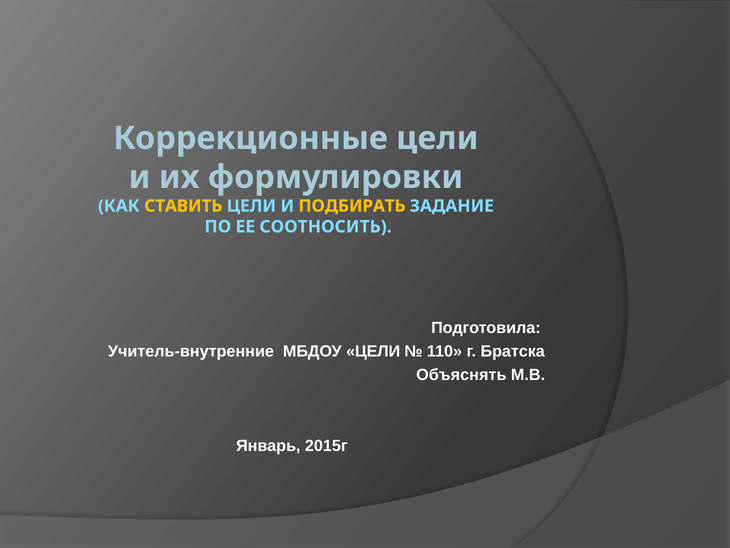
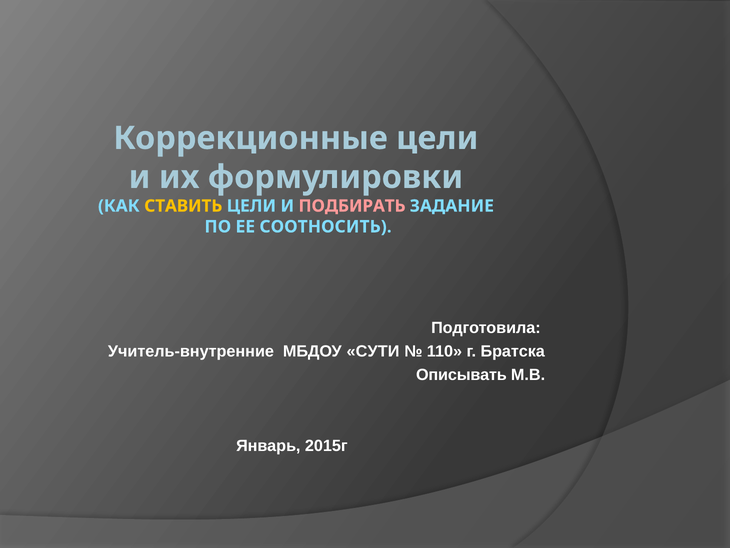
ПОДБИРАТЬ colour: yellow -> pink (352, 206)
МБДОУ ЦЕЛИ: ЦЕЛИ -> СУТИ (373, 351)
Объяснять: Объяснять -> Описывать (461, 375)
